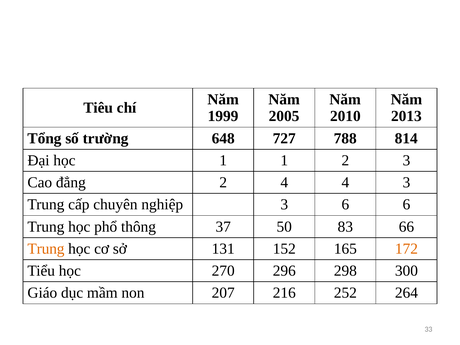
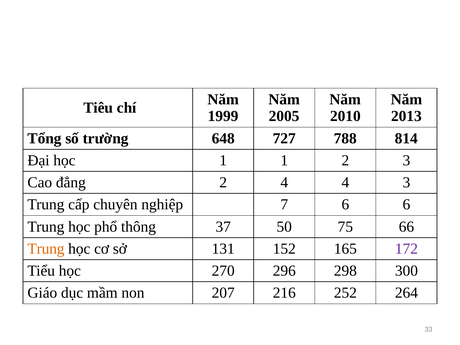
nghiệp 3: 3 -> 7 (284, 205)
83: 83 -> 75 (345, 227)
172 colour: orange -> purple (406, 249)
